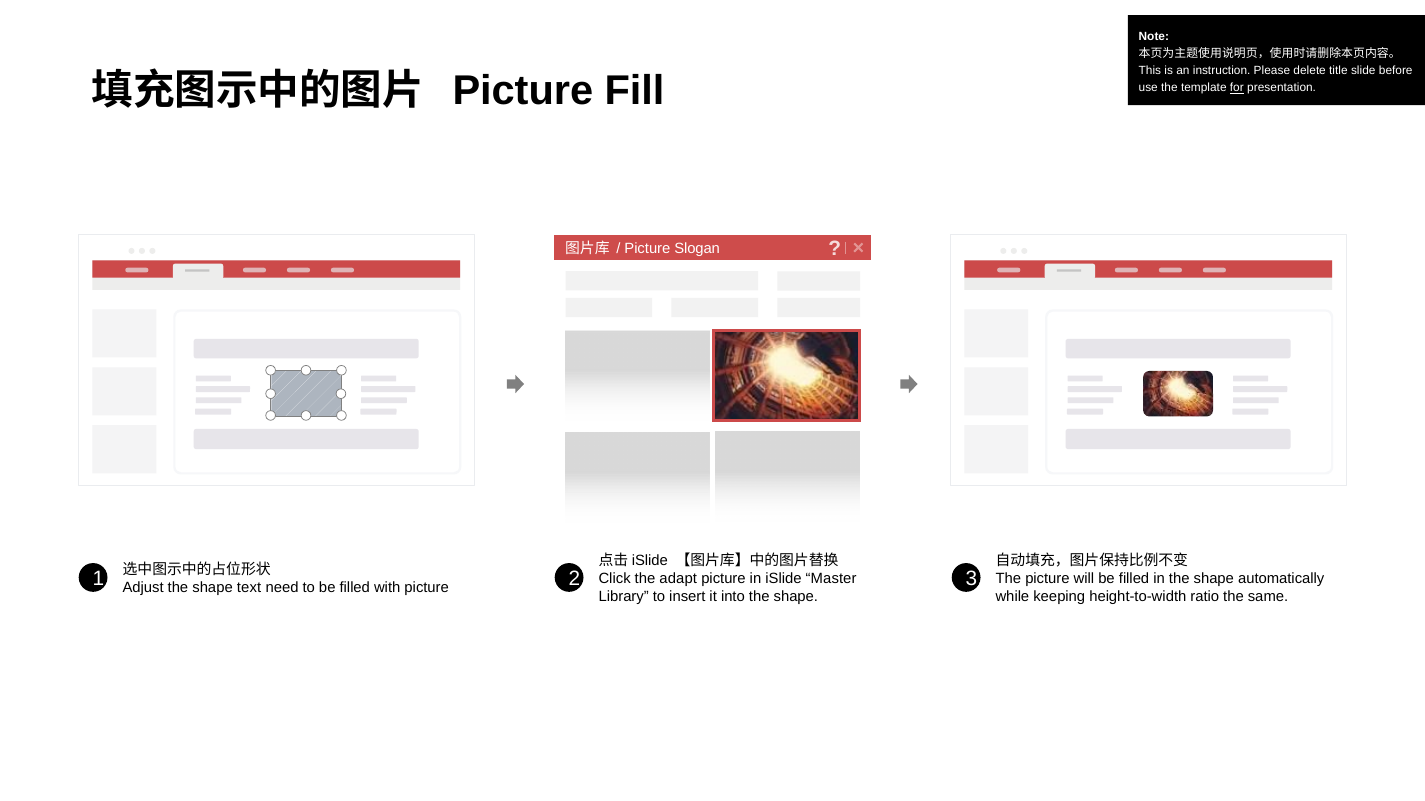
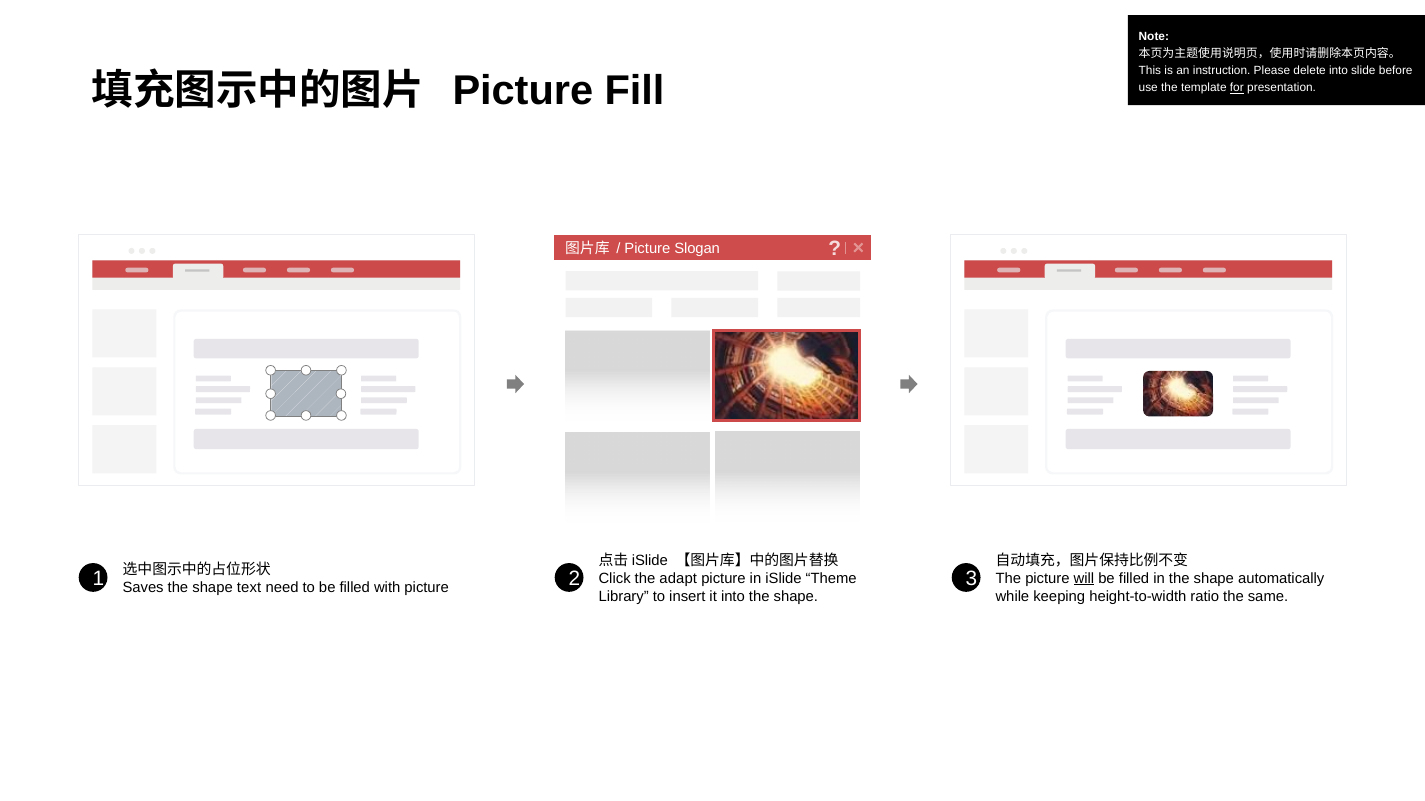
delete title: title -> into (1339, 71)
Master: Master -> Theme (831, 579)
will underline: none -> present (1084, 579)
Adjust: Adjust -> Saves (143, 588)
